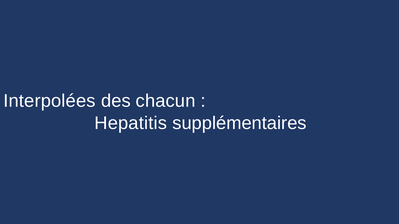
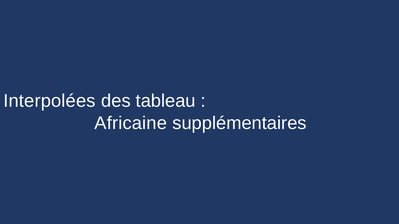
chacun: chacun -> tableau (166, 101)
Hepatitis: Hepatitis -> Africaine (131, 123)
